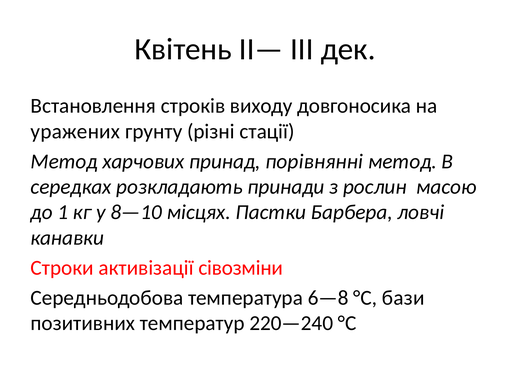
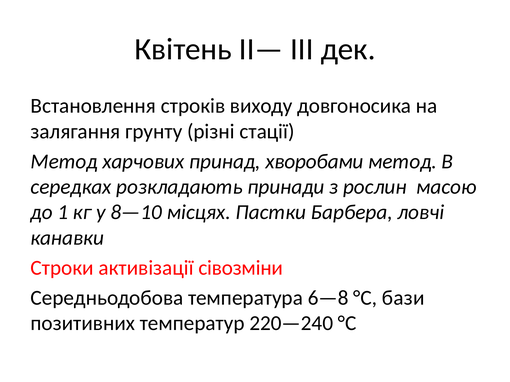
уражених: уражених -> залягання (75, 132)
порівнянні: порівнянні -> хворобами (314, 162)
